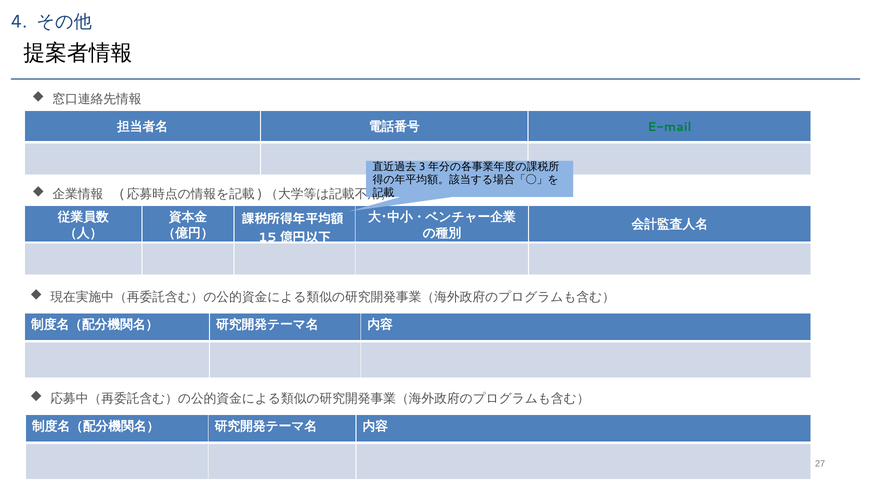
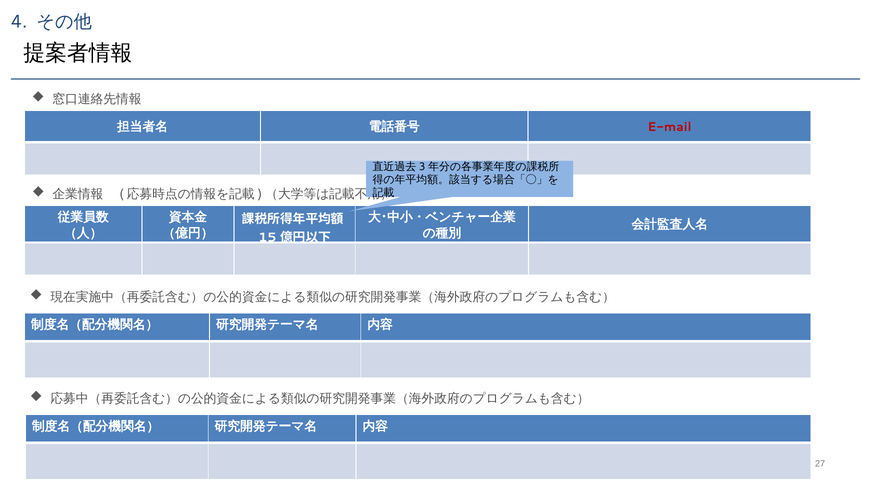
E-mail colour: green -> red (670, 127)
